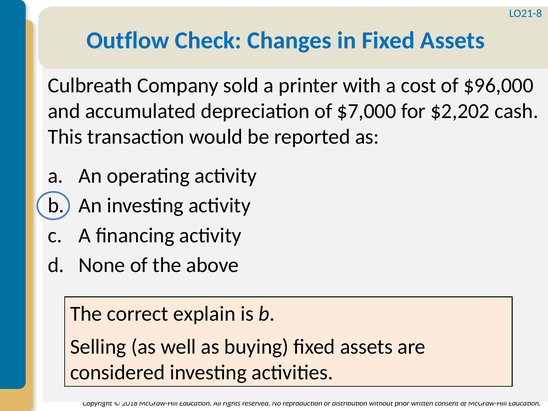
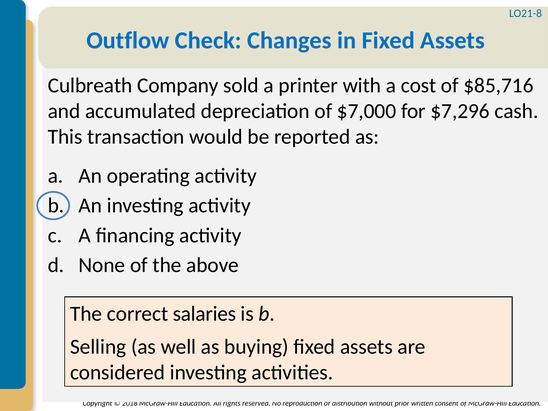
$96,000: $96,000 -> $85,716 (498, 86)
$2,202: $2,202 -> $7,296 (460, 111)
explain: explain -> salaries (204, 314)
